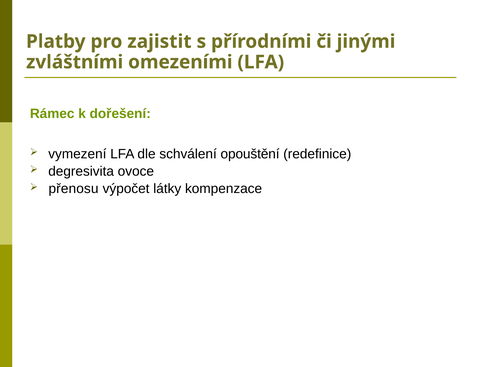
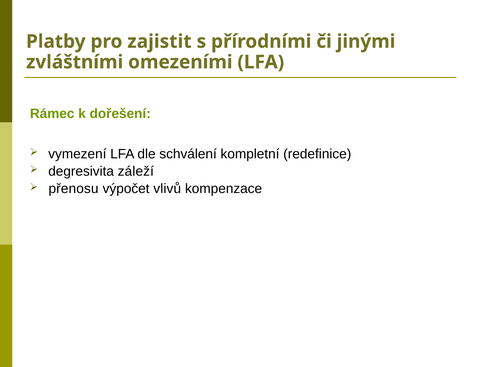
opouštění: opouštění -> kompletní (250, 154)
ovoce: ovoce -> záleží (136, 171)
látky: látky -> vlivů (167, 189)
